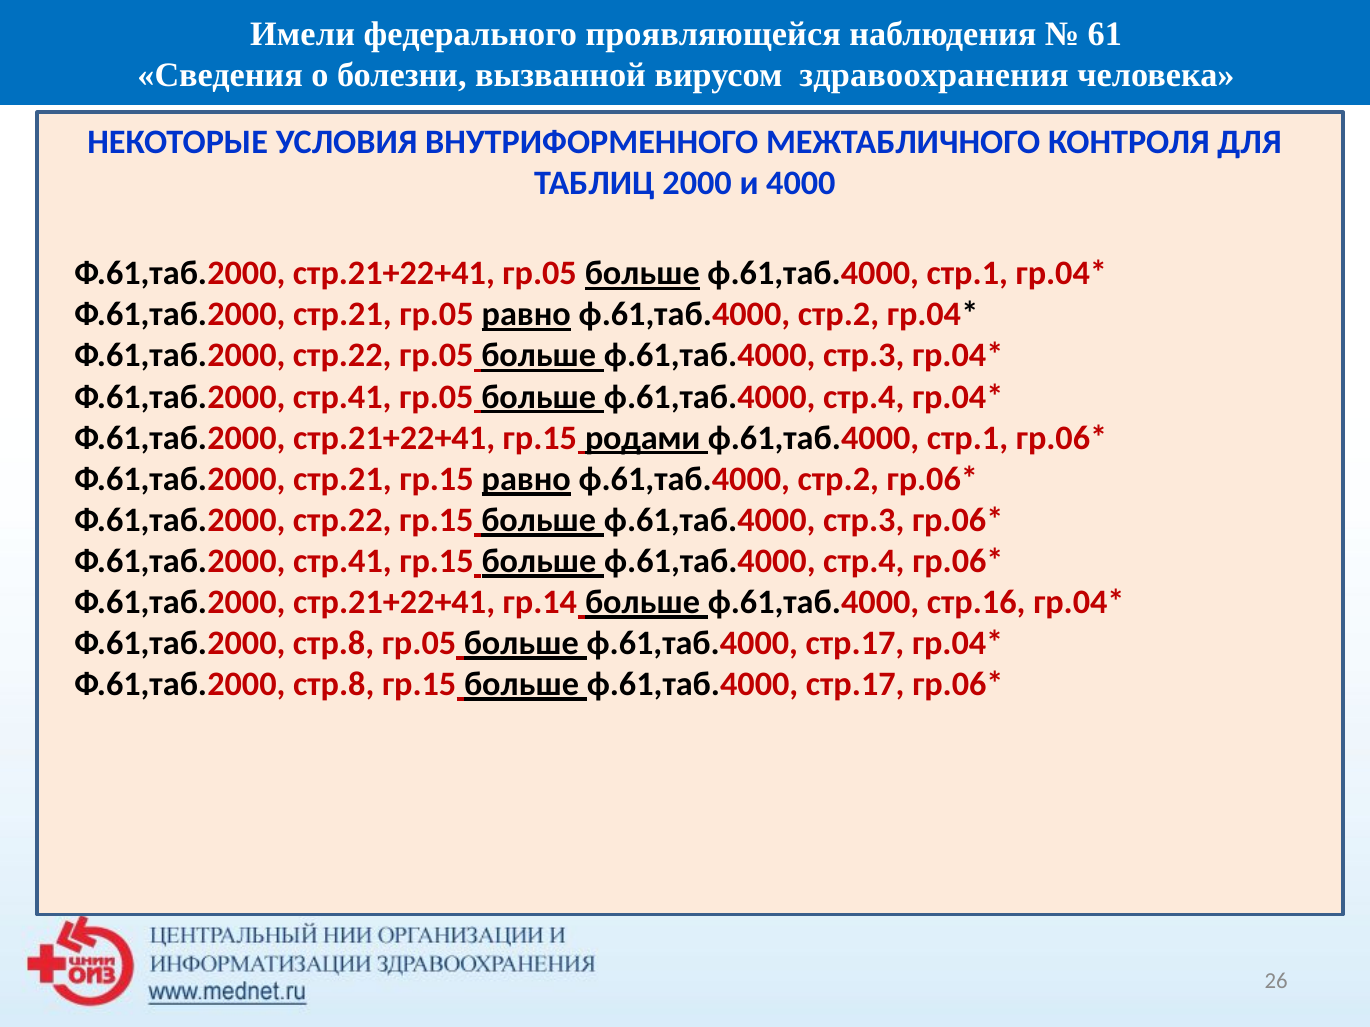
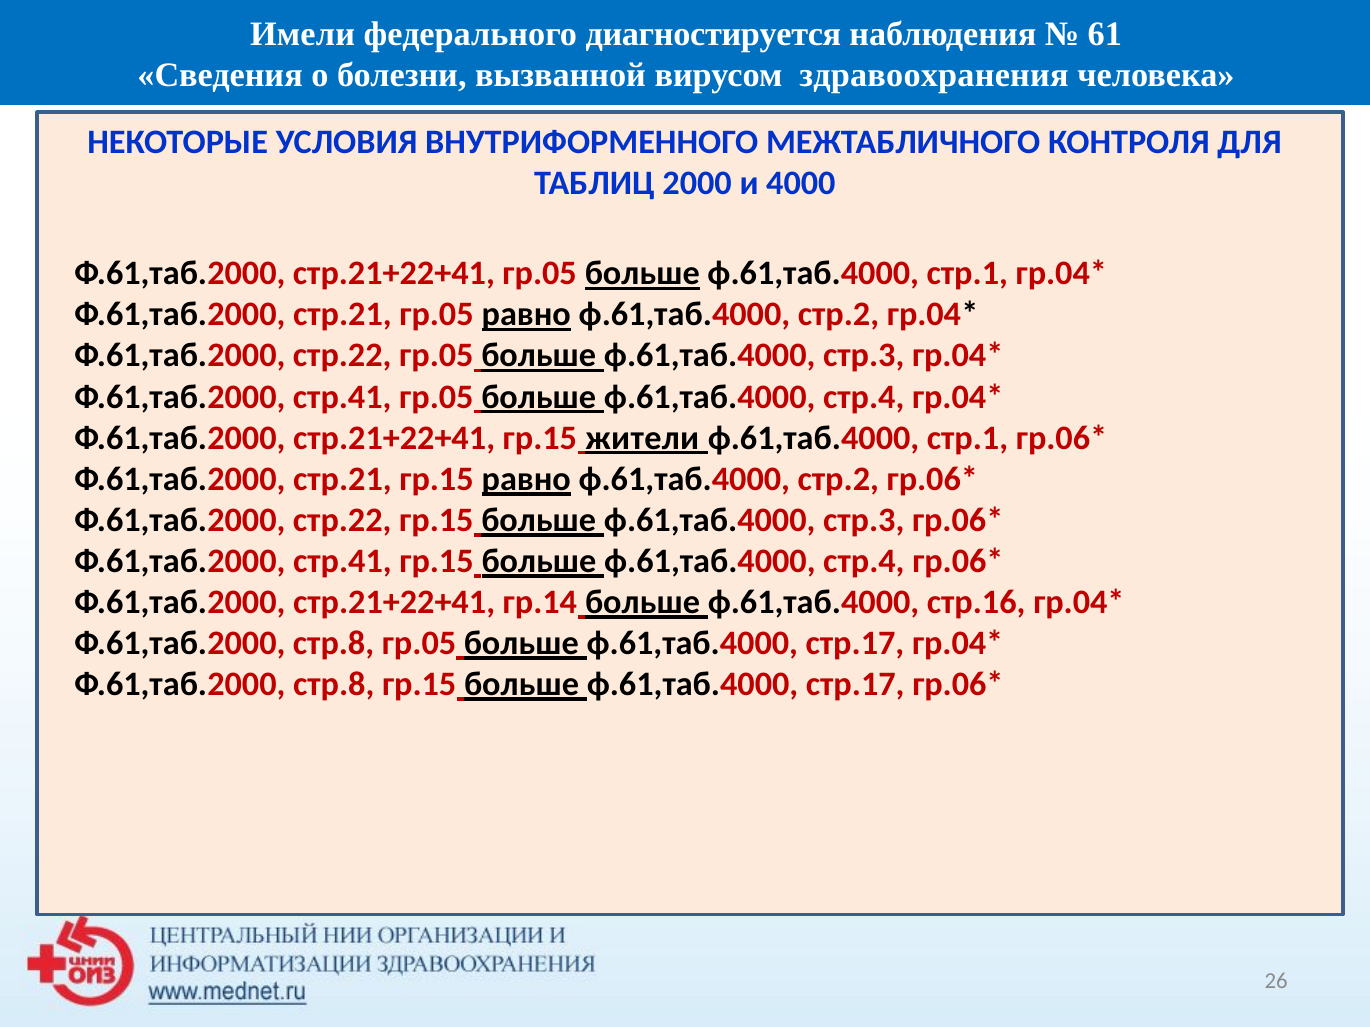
проявляющейся: проявляющейся -> диагностируется (713, 34)
родами: родами -> жители (642, 438)
